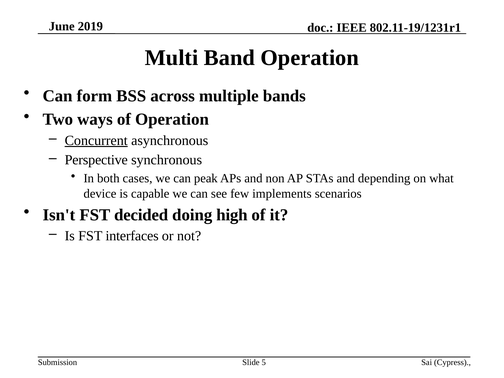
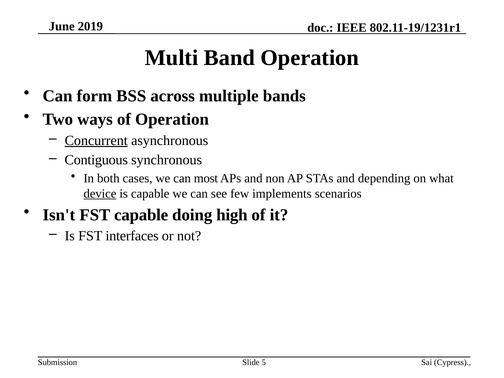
Perspective: Perspective -> Contiguous (96, 160)
peak: peak -> most (206, 178)
device underline: none -> present (100, 194)
FST decided: decided -> capable (141, 215)
